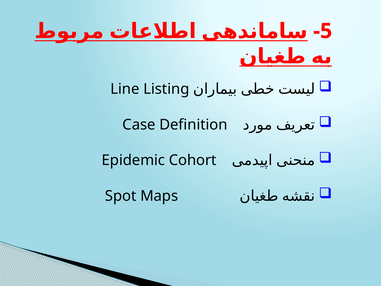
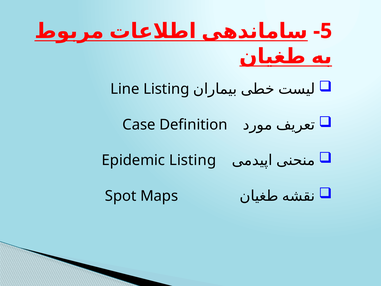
Epidemic Cohort: Cohort -> Listing (193, 160)
